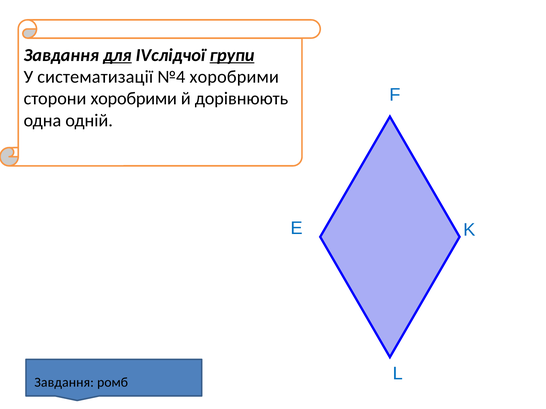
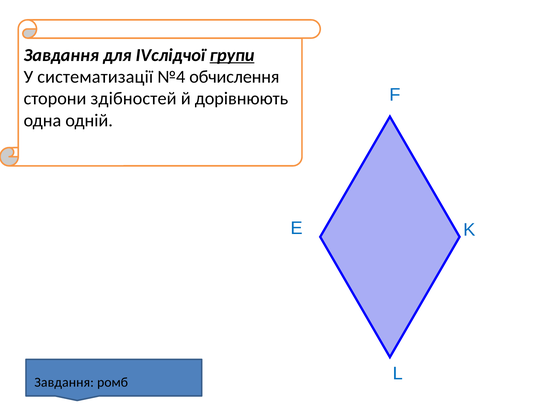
для underline: present -> none (117, 55)
№4 хоробрими: хоробрими -> обчислення (234, 77)
сторони хоробрими: хоробрими -> здібностей (134, 99)
